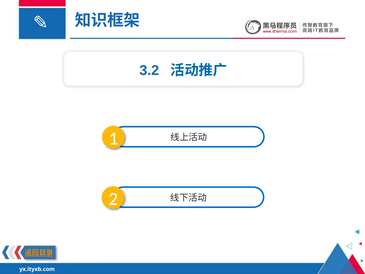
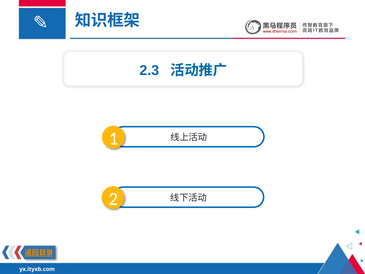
3.2: 3.2 -> 2.3 (149, 70)
